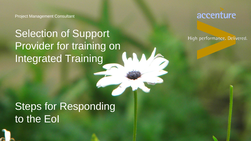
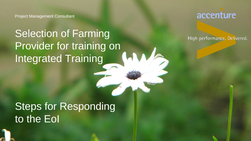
Support: Support -> Farming (91, 34)
